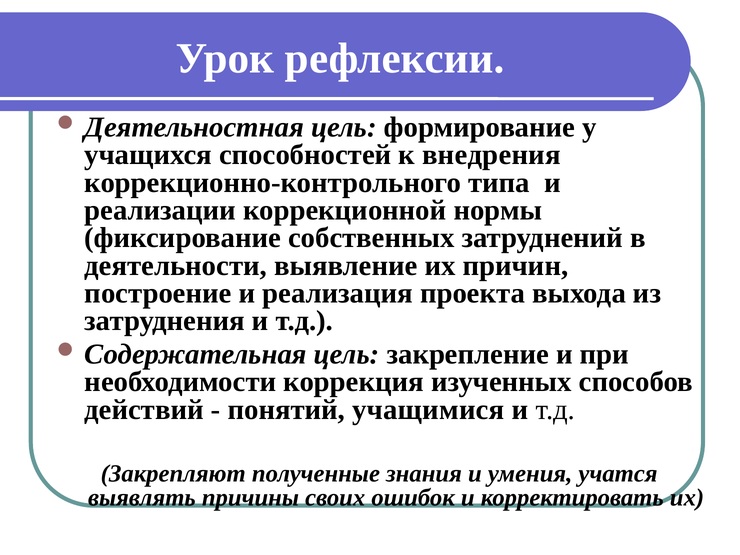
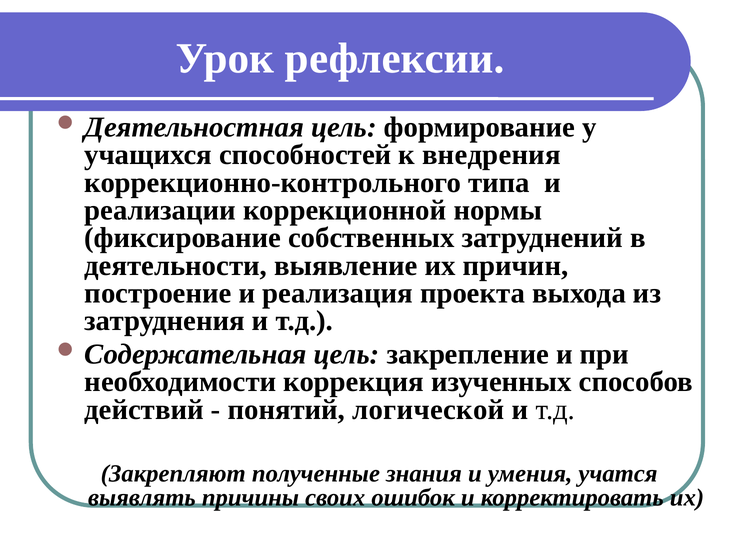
учащимися: учащимися -> логической (428, 410)
